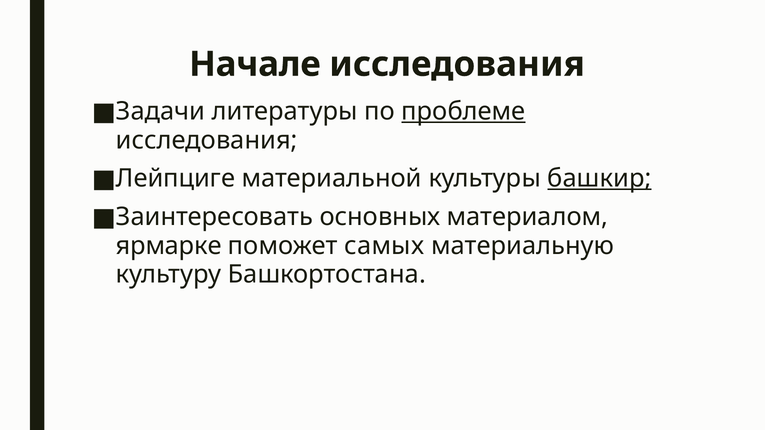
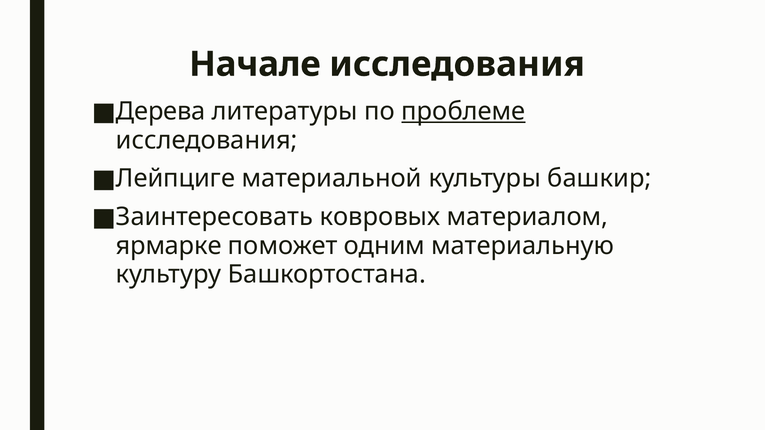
Задачи: Задачи -> Дерева (161, 111)
башкир underline: present -> none (599, 179)
основных: основных -> ковровых (380, 217)
самых: самых -> одним (384, 246)
